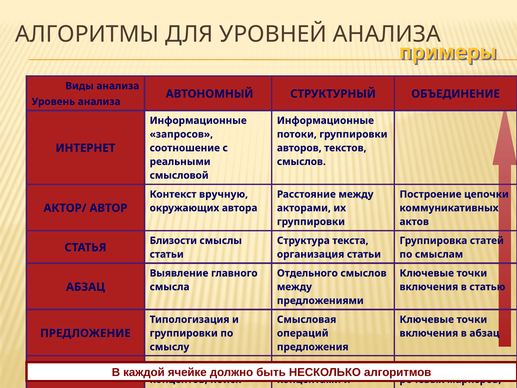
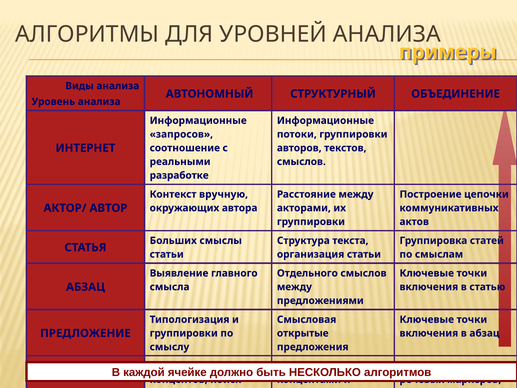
смысловой: смысловой -> разработке (179, 175)
Близости: Близости -> Больших (173, 240)
операций: операций -> открытые (303, 333)
